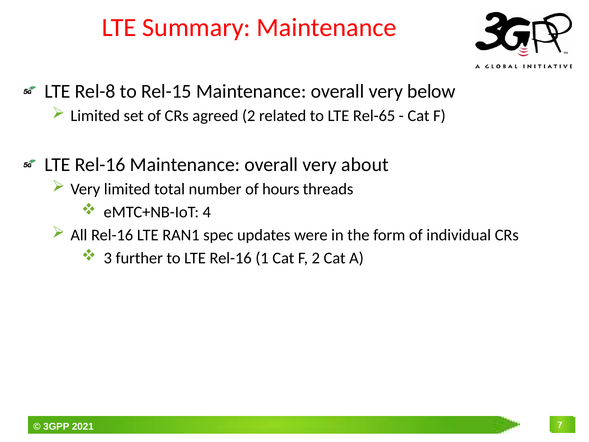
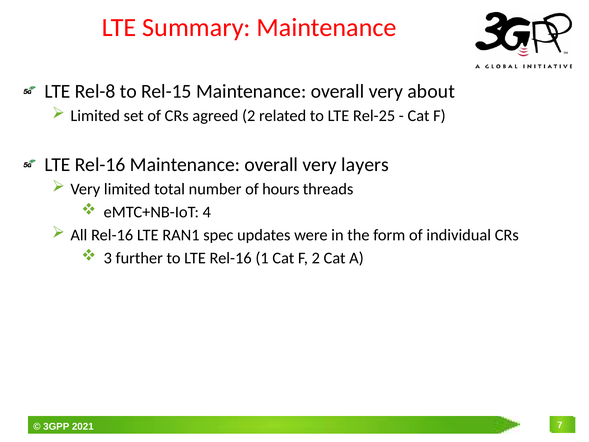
below: below -> about (431, 91)
Rel-65: Rel-65 -> Rel-25 (374, 116)
about: about -> layers (365, 164)
